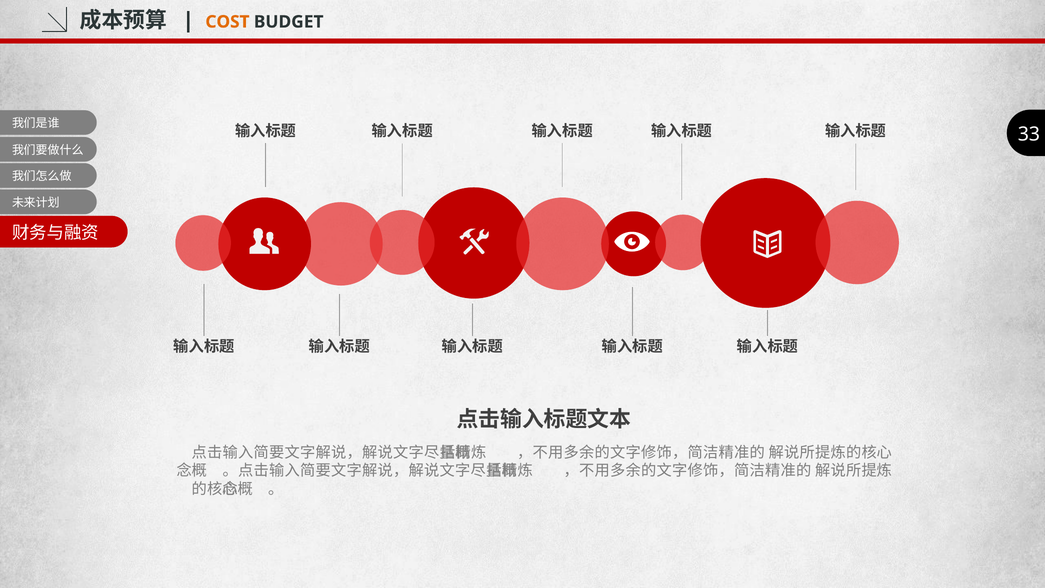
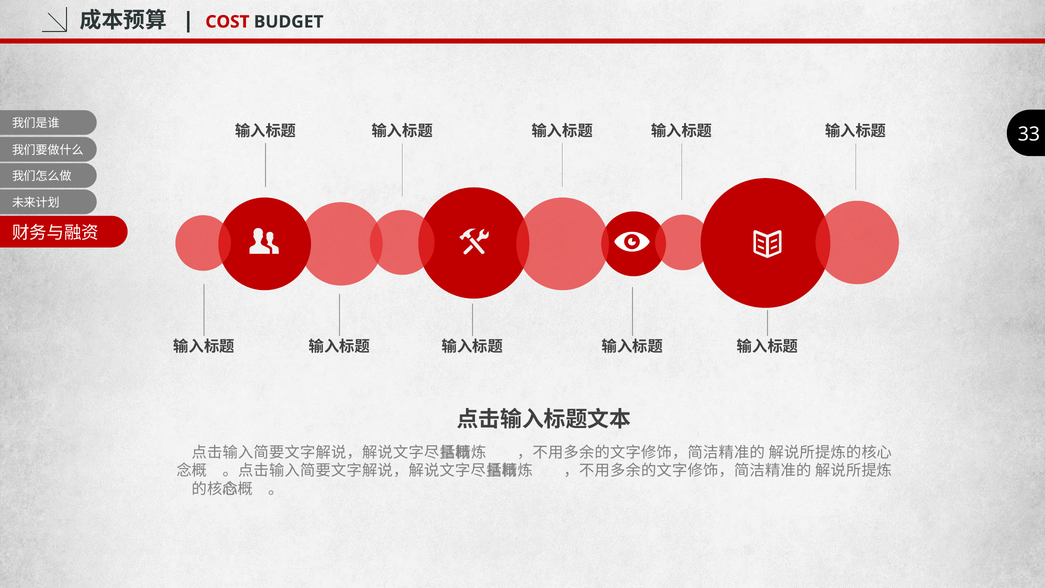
COST colour: orange -> red (227, 22)
